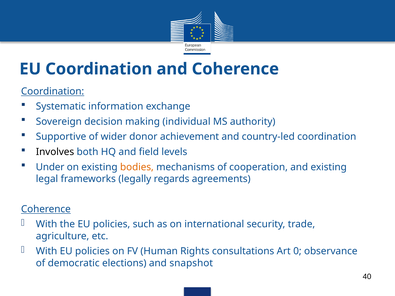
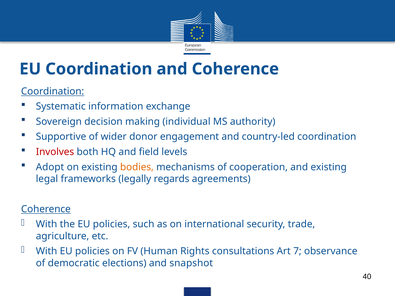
achievement: achievement -> engagement (190, 137)
Involves colour: black -> red (55, 152)
Under: Under -> Adopt (50, 167)
0: 0 -> 7 (297, 251)
